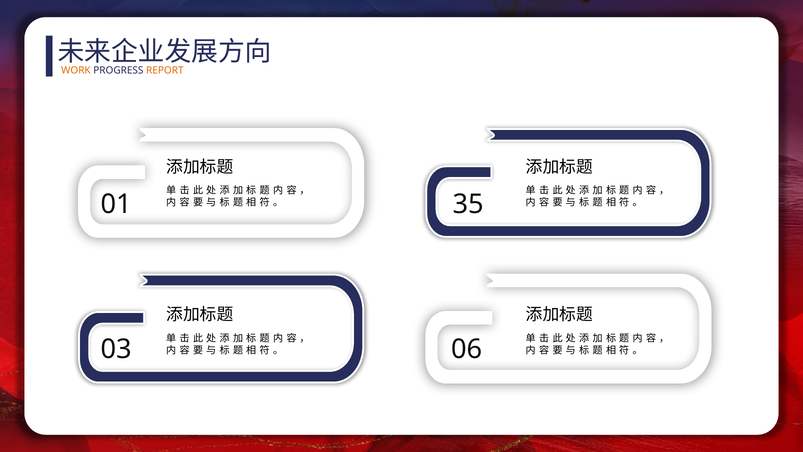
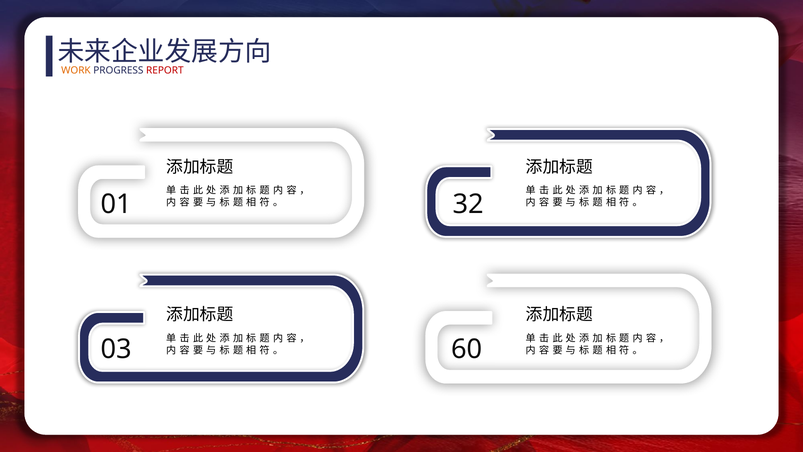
REPORT colour: orange -> red (165, 70)
35: 35 -> 32 (468, 204)
06: 06 -> 60 (467, 349)
